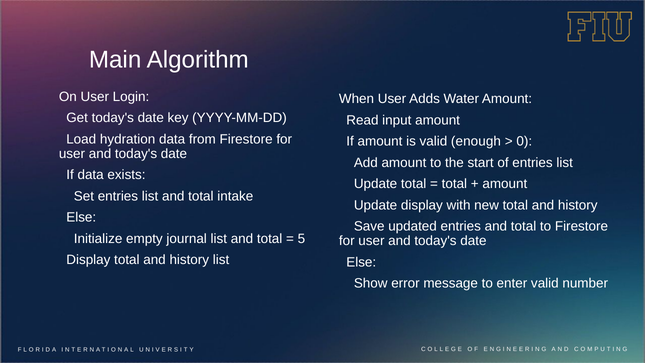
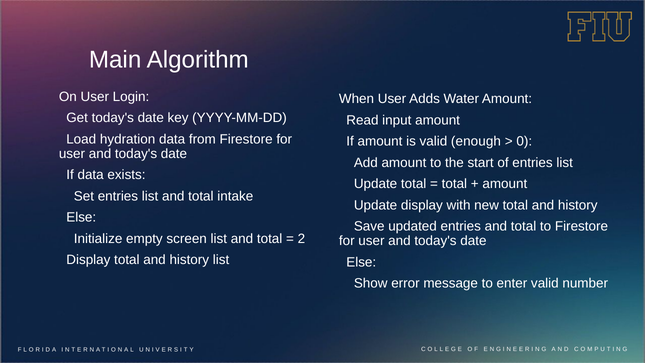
journal: journal -> screen (187, 238)
5: 5 -> 2 (301, 238)
